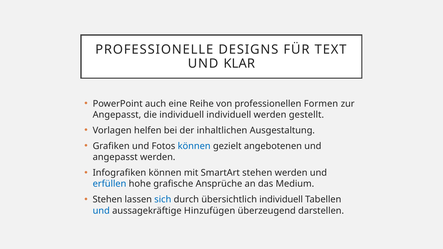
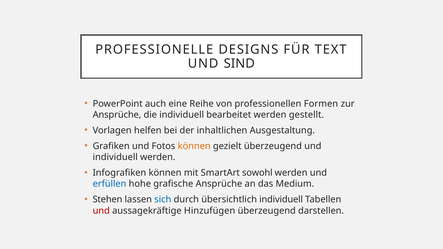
KLAR: KLAR -> SIND (239, 64)
Angepasst: Angepasst -> Ansprüche (117, 115)
individuell individuell: individuell -> bearbeitet (229, 115)
können colour: blue -> orange (194, 146)
gezielt angebotenen: angebotenen -> überzeugend (273, 146)
angepasst: angepasst -> individuell (115, 157)
SmartArt stehen: stehen -> sowohl (257, 173)
und colour: blue -> red (101, 211)
